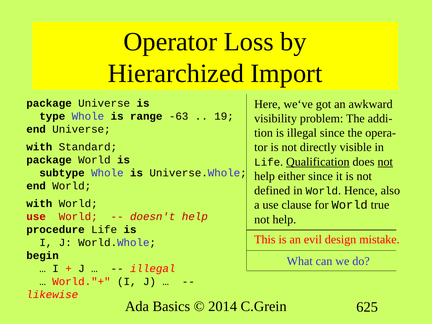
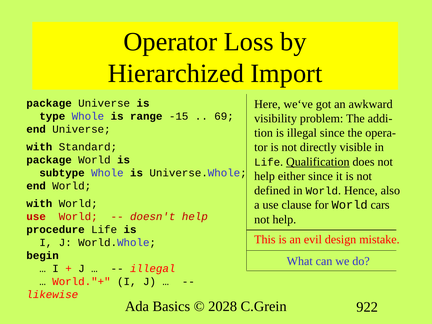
-63: -63 -> -15 (179, 116)
19: 19 -> 69 (224, 116)
not underline: present -> none (385, 162)
true: true -> cars (380, 205)
2014: 2014 -> 2028 (223, 307)
625: 625 -> 922 (367, 307)
